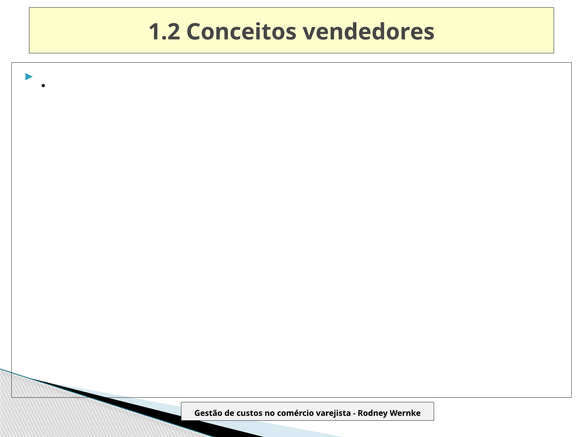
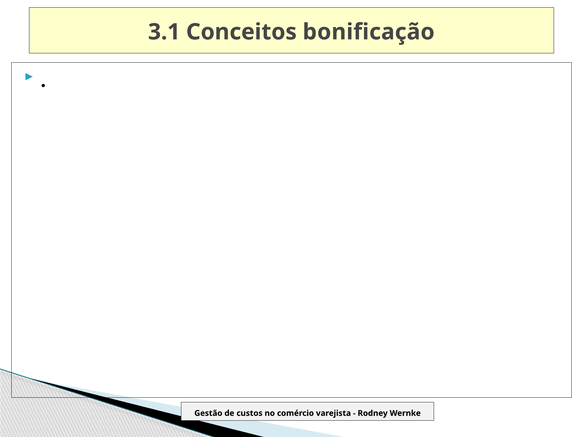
1.2: 1.2 -> 3.1 (164, 32)
vendedores: vendedores -> bonificação (369, 32)
